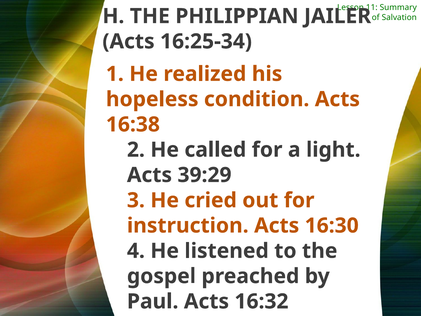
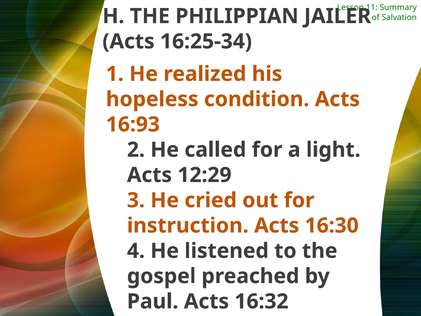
16:38: 16:38 -> 16:93 (133, 124)
39:29: 39:29 -> 12:29 (205, 175)
